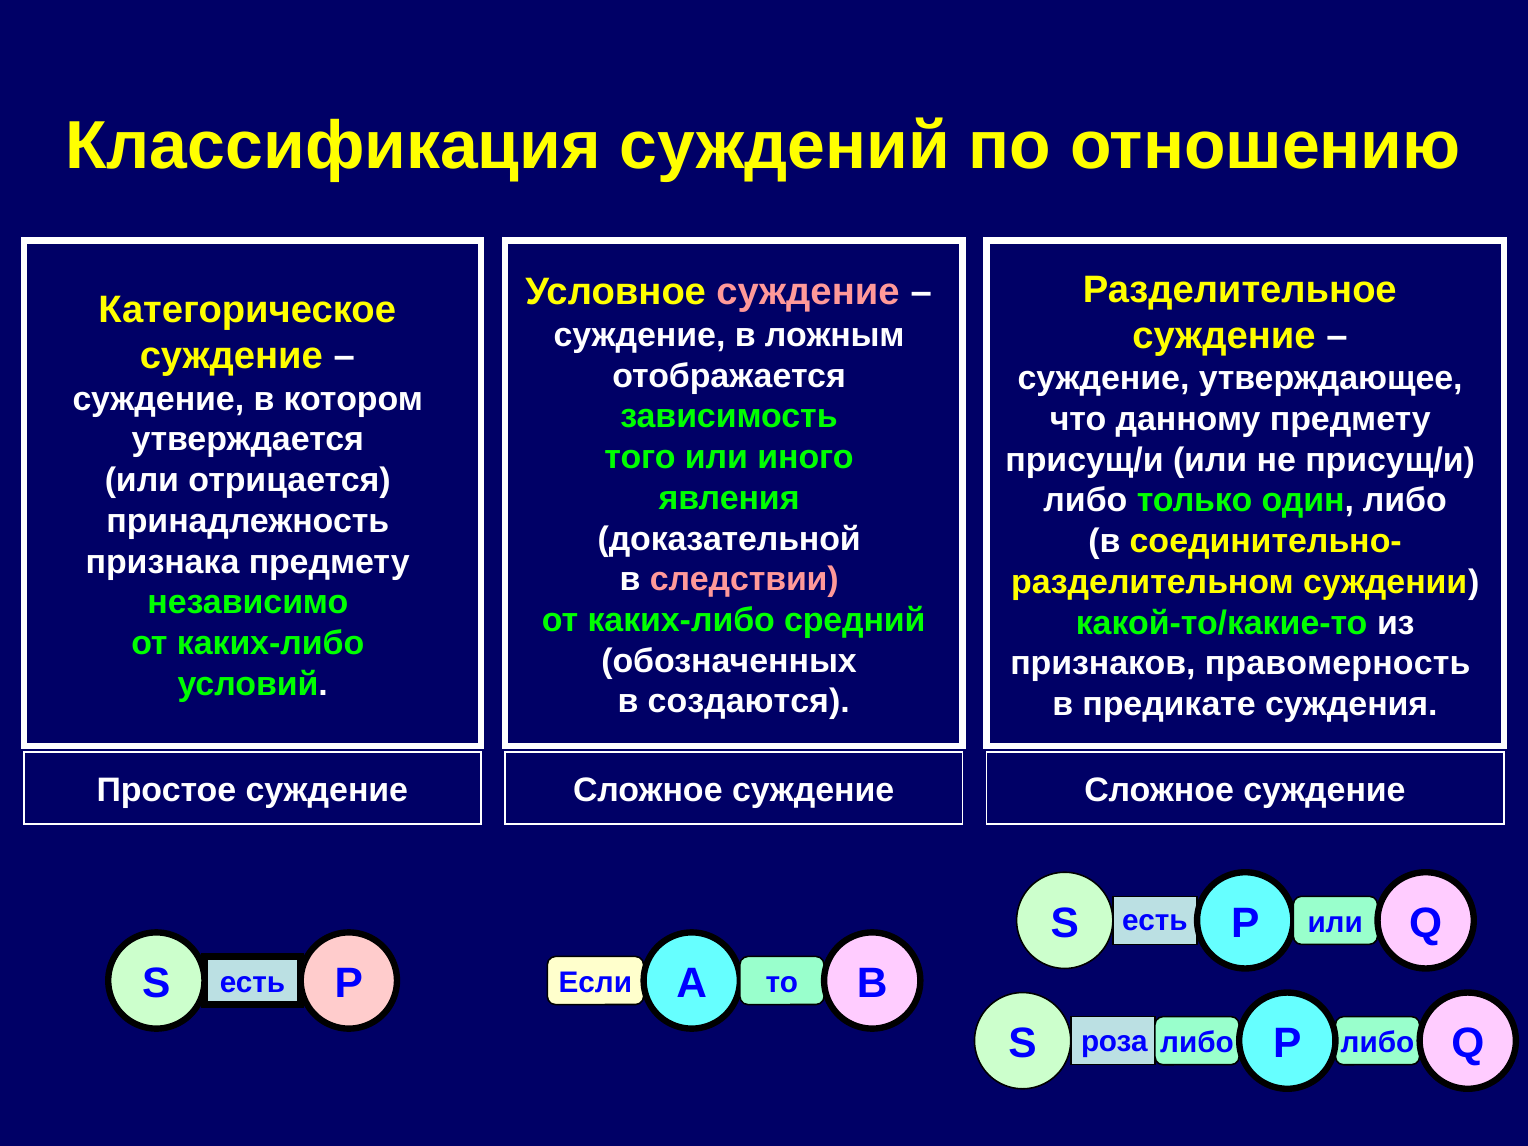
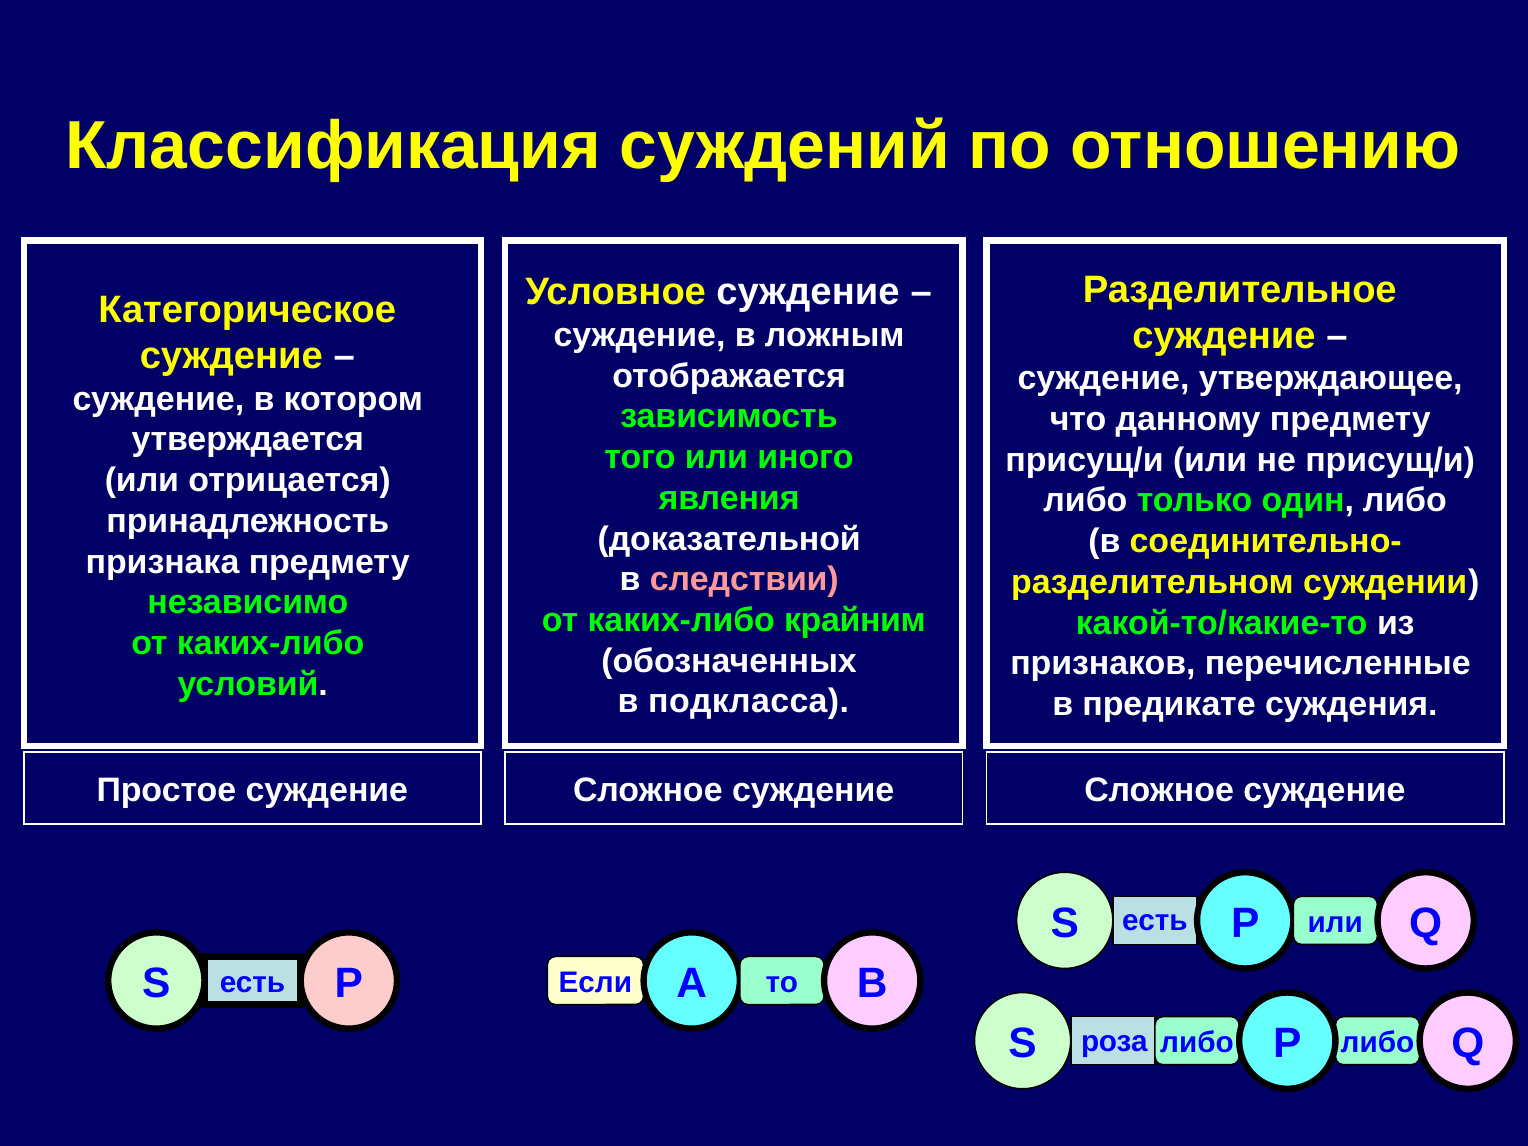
суждение colour: pink -> white (808, 292)
средний: средний -> крайним (855, 620)
правомерность: правомерность -> перечисленные (1338, 664)
создаются: создаются -> подкласса (749, 702)
